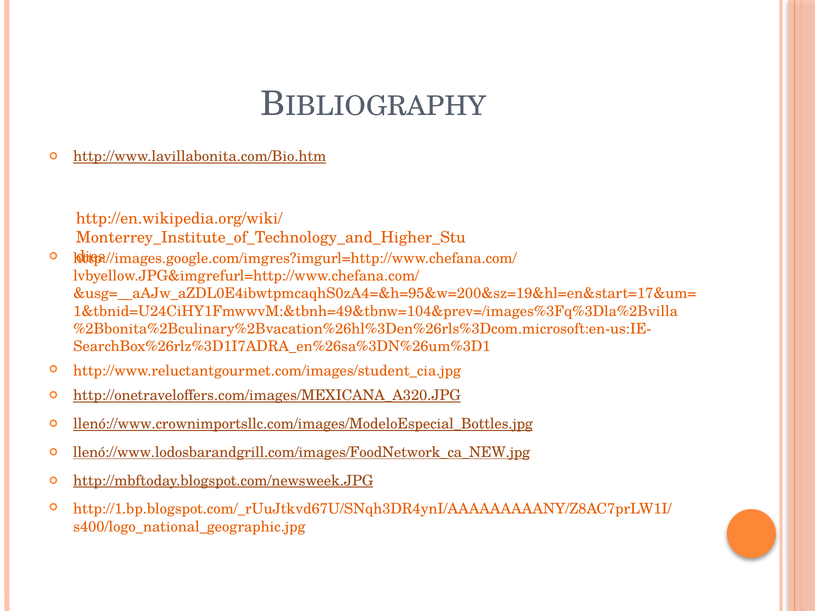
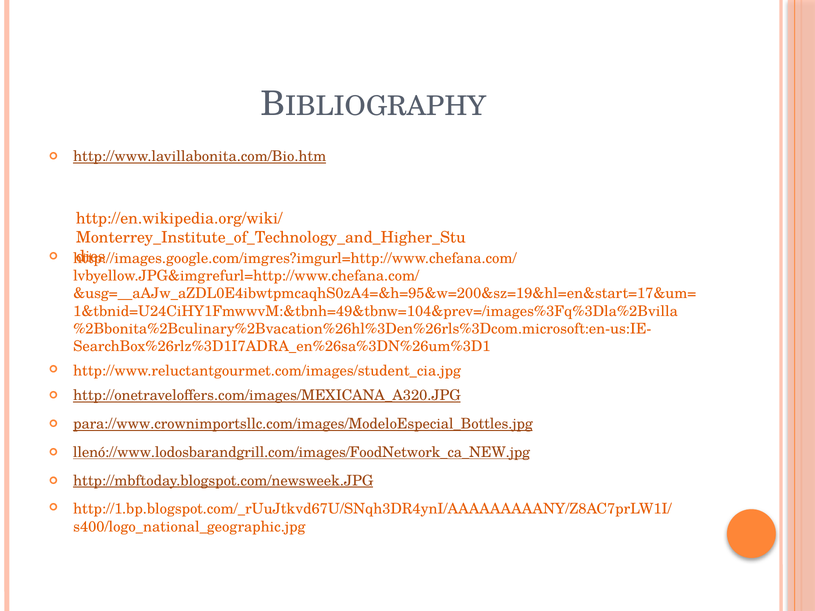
llenó://www.crownimportsllc.com/images/ModeloEspecial_Bottles.jpg: llenó://www.crownimportsllc.com/images/ModeloEspecial_Bottles.jpg -> para://www.crownimportsllc.com/images/ModeloEspecial_Bottles.jpg (303, 424)
